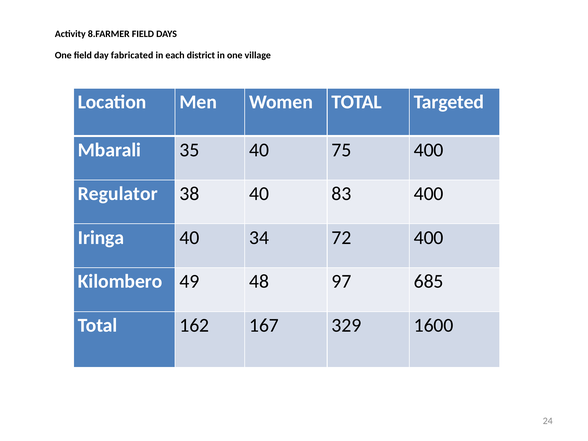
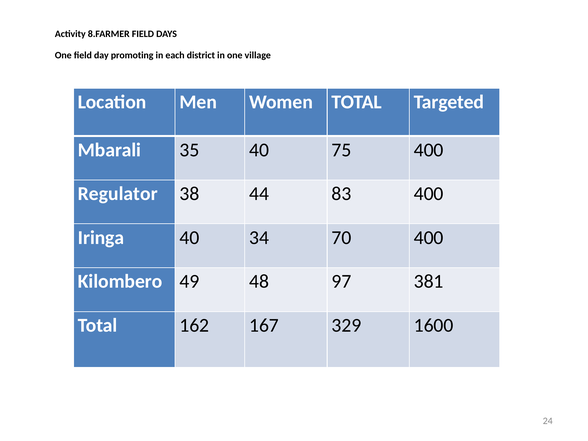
fabricated: fabricated -> promoting (132, 55)
38 40: 40 -> 44 (259, 194)
72: 72 -> 70 (341, 238)
685: 685 -> 381 (429, 281)
